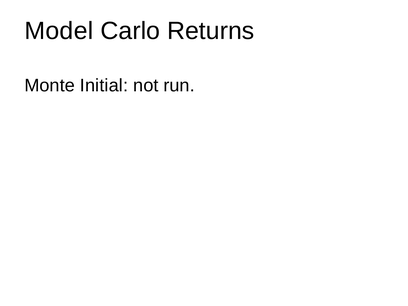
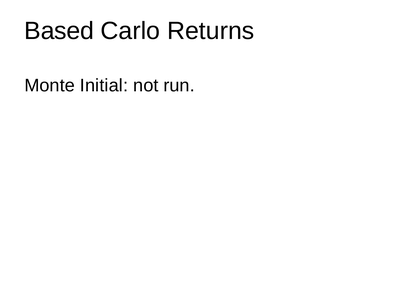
Model: Model -> Based (59, 31)
